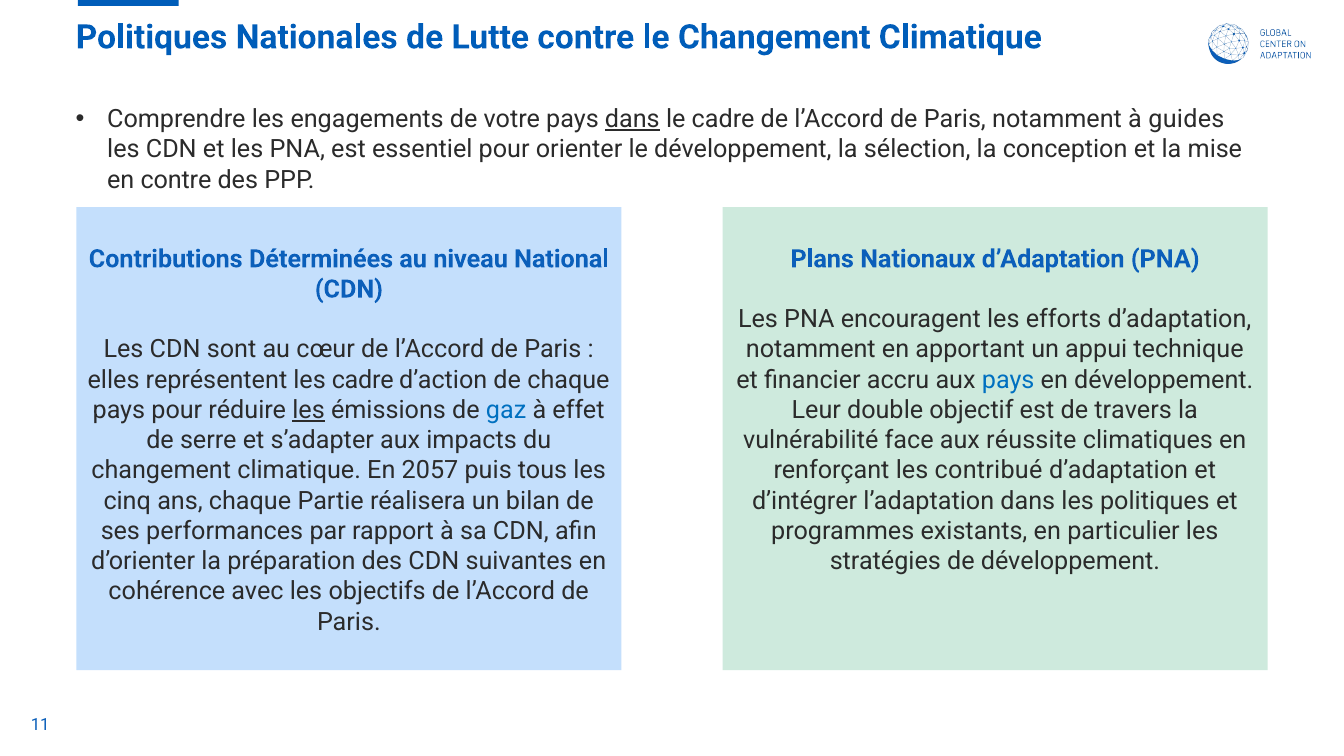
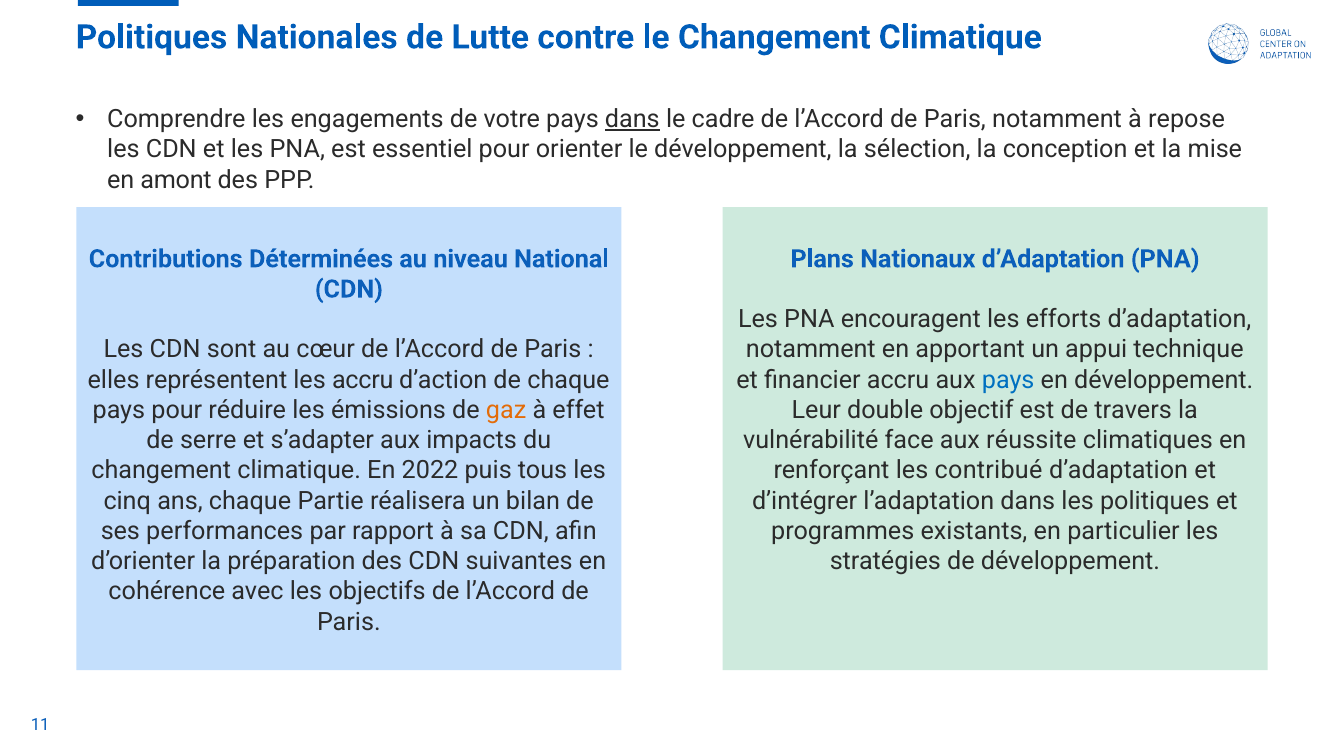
guides: guides -> repose (1187, 119)
en contre: contre -> amont (176, 180)
les cadre: cadre -> accru (363, 380)
les underline: present -> none (309, 410)
gaz colour: blue -> orange (506, 410)
2057: 2057 -> 2022 (430, 471)
